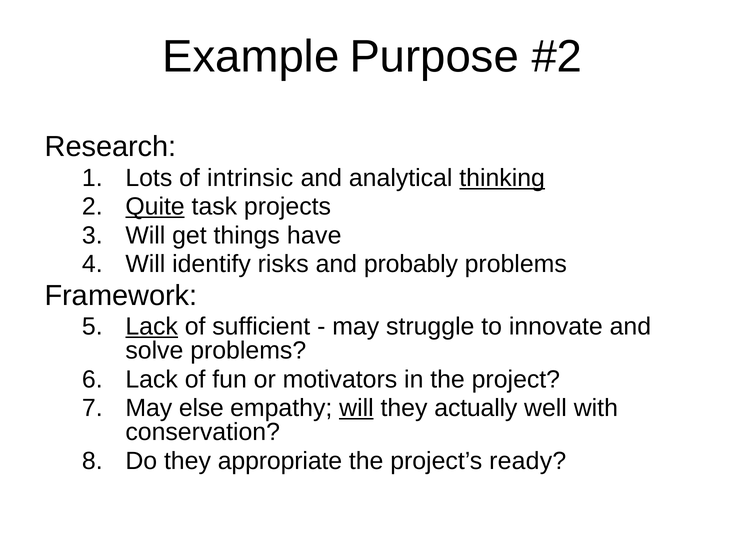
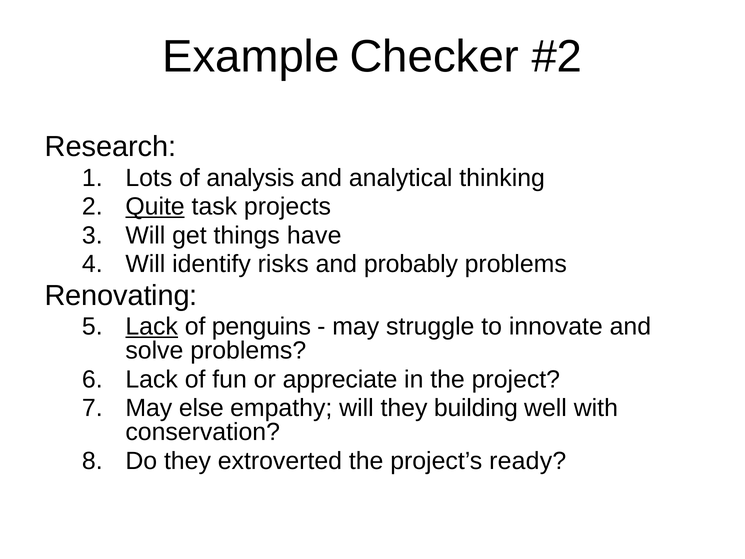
Purpose: Purpose -> Checker (434, 57)
intrinsic: intrinsic -> analysis (250, 178)
thinking underline: present -> none (502, 178)
Framework: Framework -> Renovating (121, 296)
sufficient: sufficient -> penguins (261, 327)
motivators: motivators -> appreciate (340, 379)
will underline: present -> none (356, 408)
actually: actually -> building (476, 408)
appropriate: appropriate -> extroverted (280, 461)
